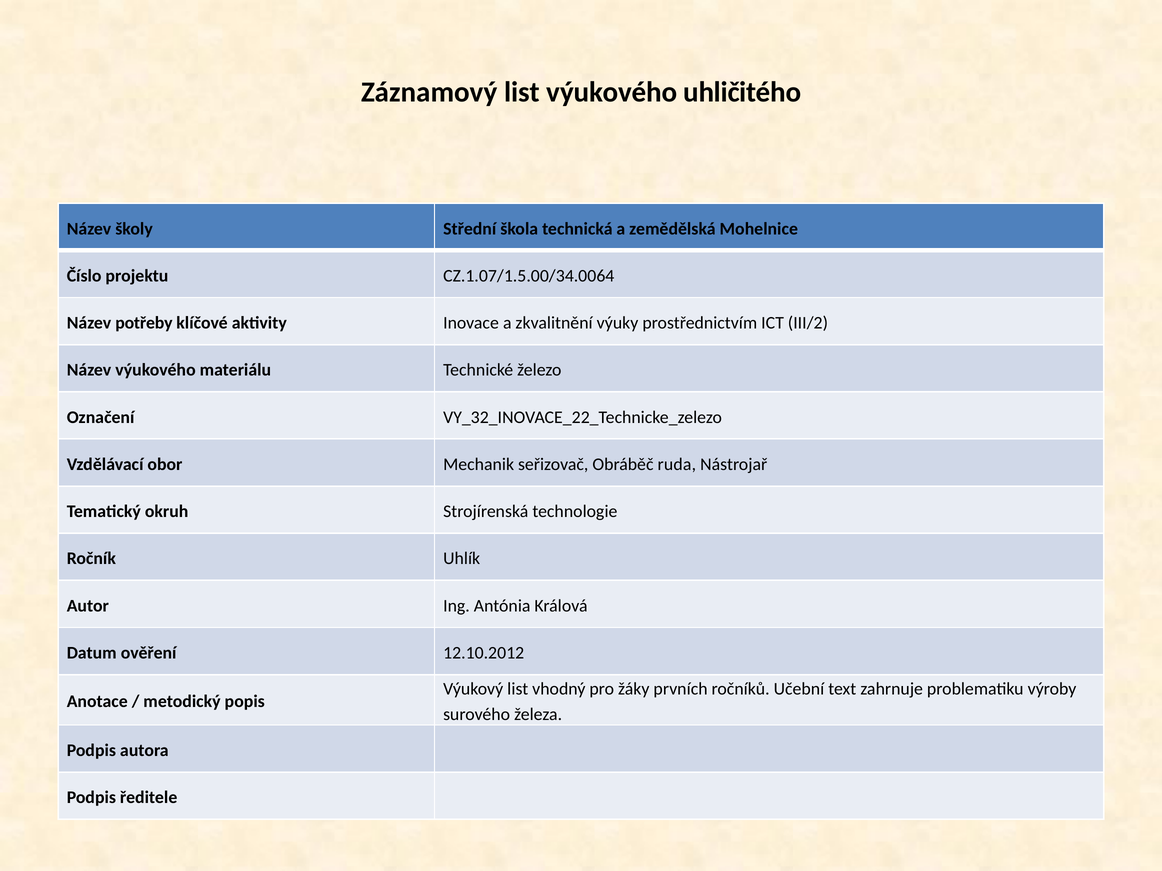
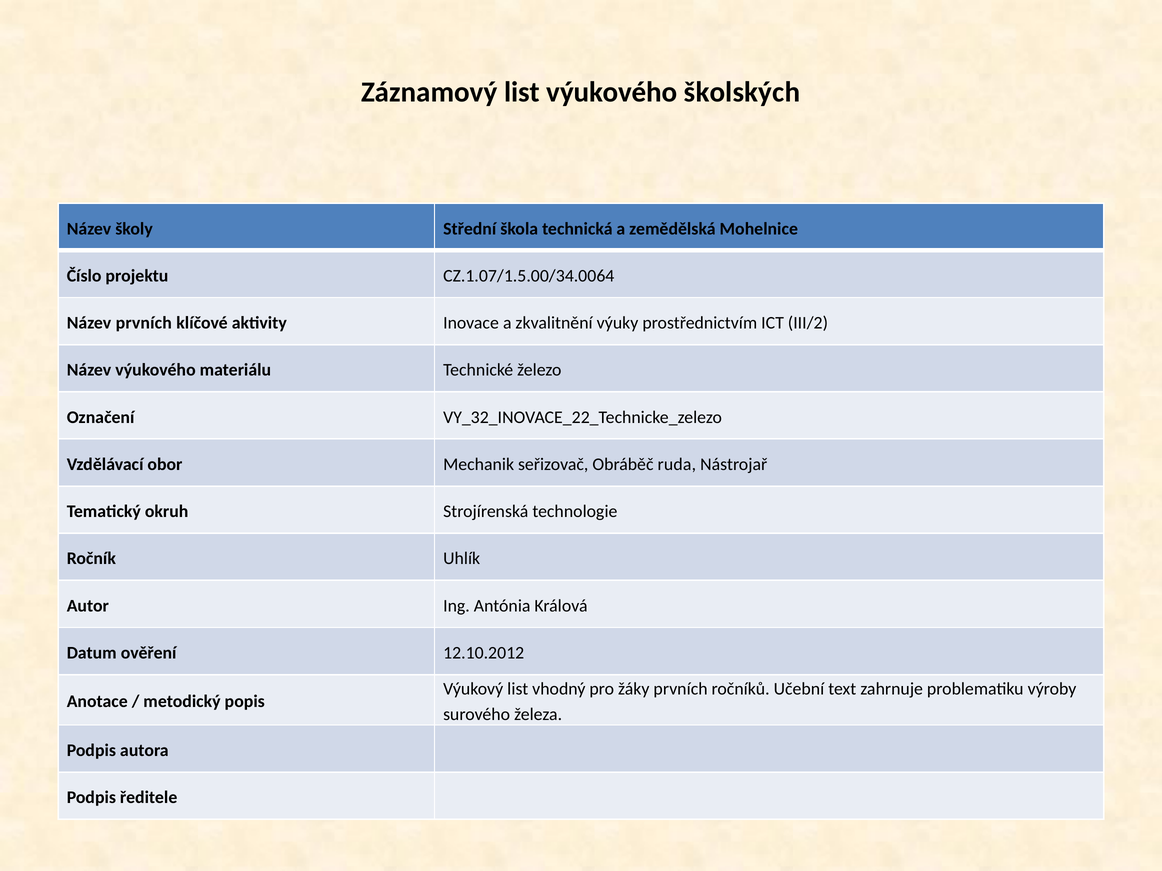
uhličitého: uhličitého -> školských (742, 92)
Název potřeby: potřeby -> prvních (144, 323)
